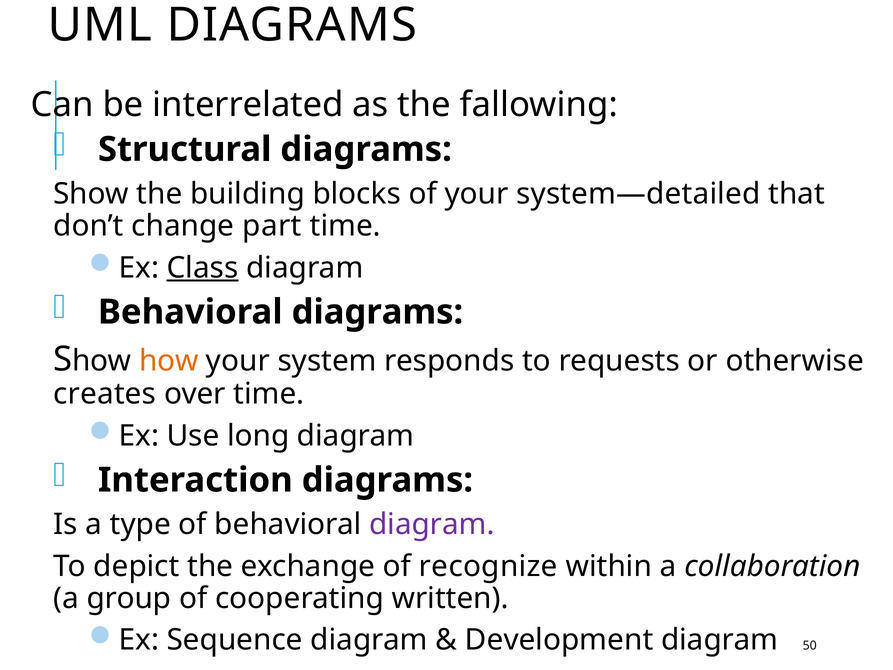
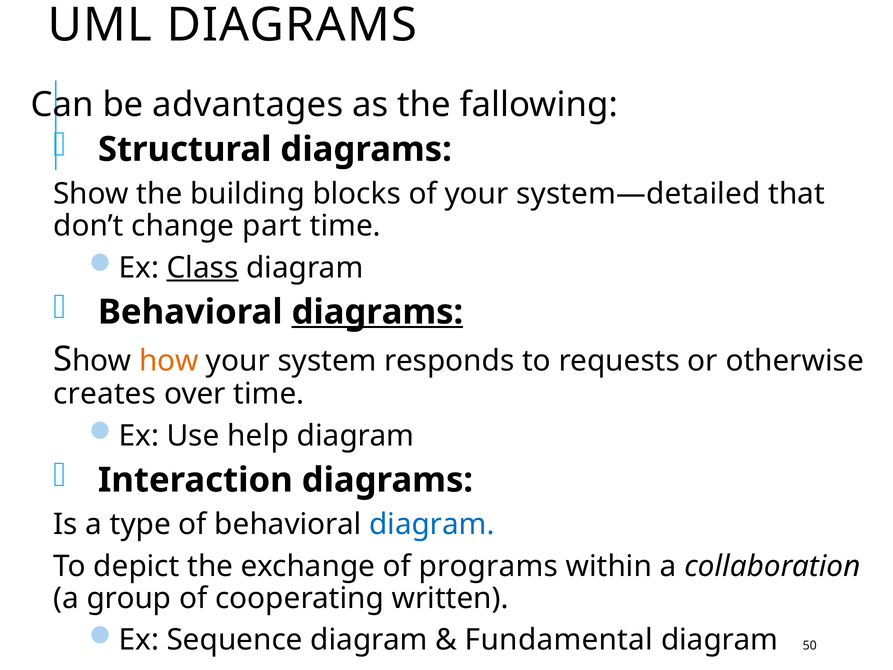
interrelated: interrelated -> advantages (248, 105)
diagrams underline: none -> present (377, 312)
long: long -> help (258, 436)
diagram colour: purple -> blue (432, 524)
recognize: recognize -> programs (488, 566)
Development: Development -> Fundamental (559, 640)
